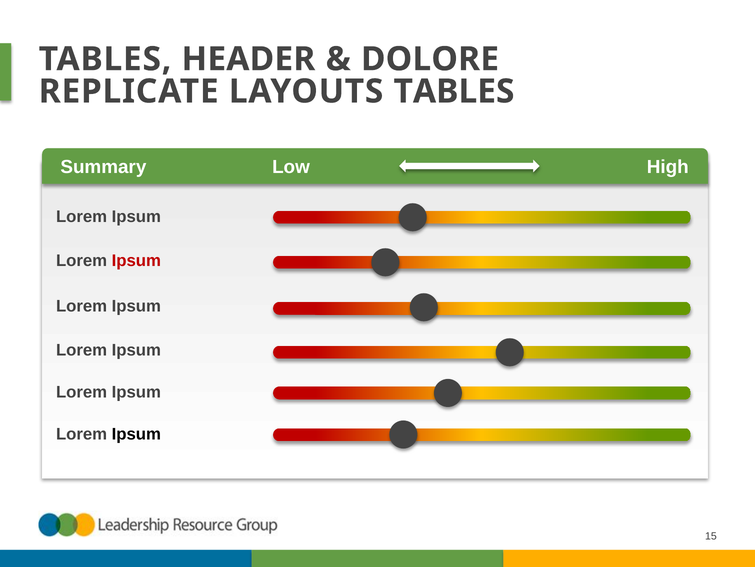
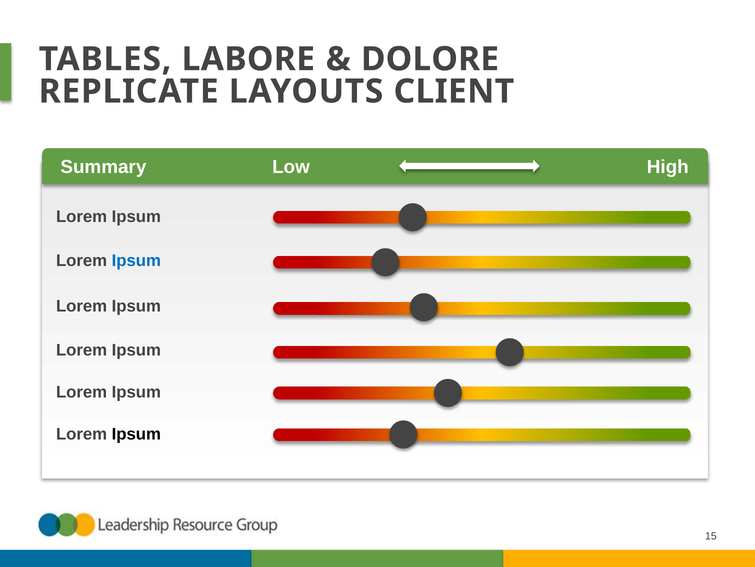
HEADER: HEADER -> LABORE (248, 59)
LAYOUTS TABLES: TABLES -> CLIENT (454, 91)
Ipsum colour: red -> blue (136, 260)
